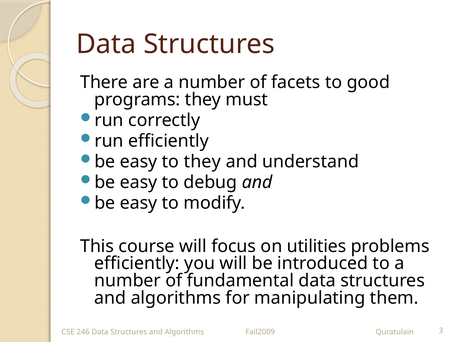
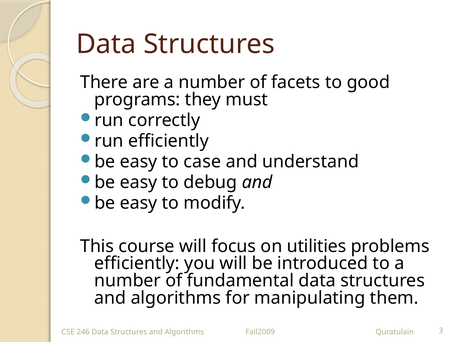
to they: they -> case (202, 162)
